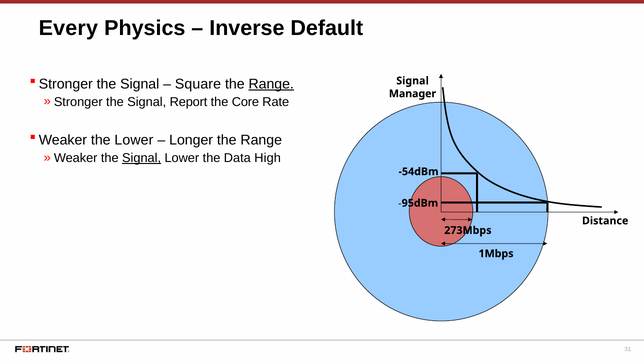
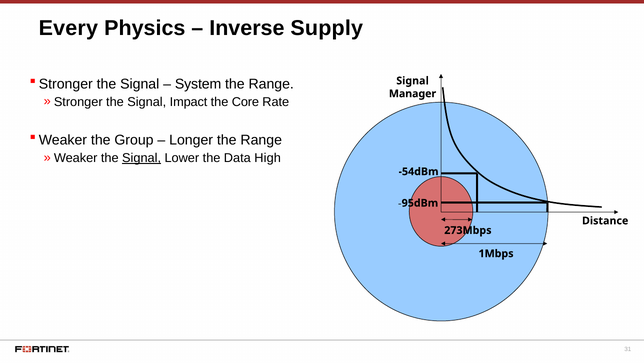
Default: Default -> Supply (327, 28)
Square: Square -> System (198, 84)
Range underline: present -> none (271, 84)
Report: Report -> Impact (189, 102)
the Lower: Lower -> Group (134, 140)
